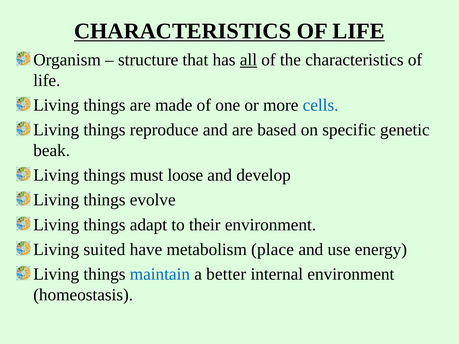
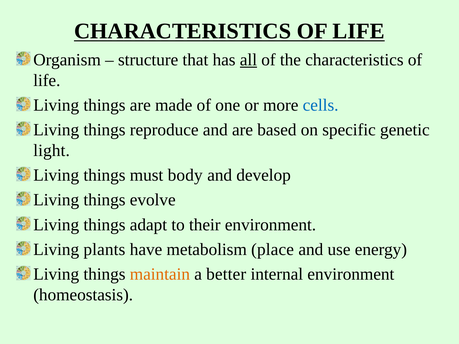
beak: beak -> light (52, 151)
loose: loose -> body (185, 175)
suited: suited -> plants (104, 250)
maintain colour: blue -> orange (160, 274)
